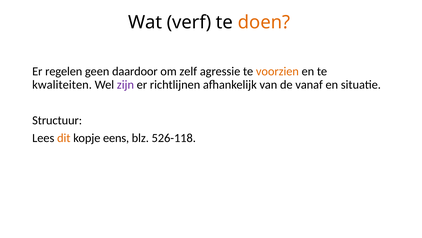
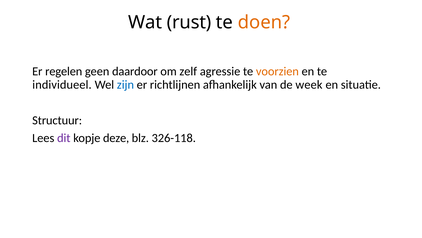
verf: verf -> rust (189, 22)
kwaliteiten: kwaliteiten -> individueel (62, 85)
zijn colour: purple -> blue (125, 85)
vanaf: vanaf -> week (309, 85)
dit colour: orange -> purple (64, 138)
eens: eens -> deze (116, 138)
526-118: 526-118 -> 326-118 (174, 138)
